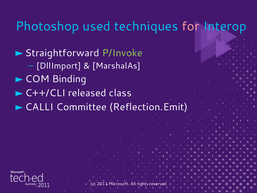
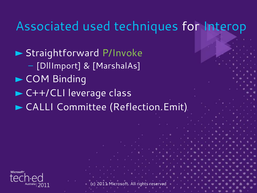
Photoshop: Photoshop -> Associated (47, 26)
for colour: pink -> white (191, 26)
released: released -> leverage (87, 93)
